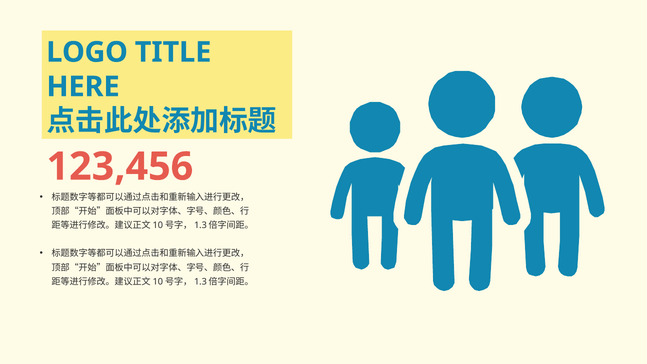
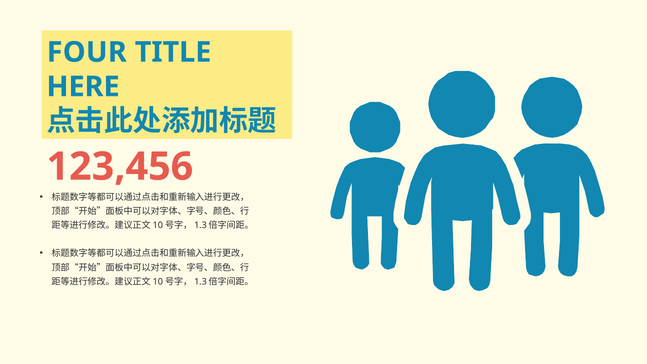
LOGO: LOGO -> FOUR (87, 52)
